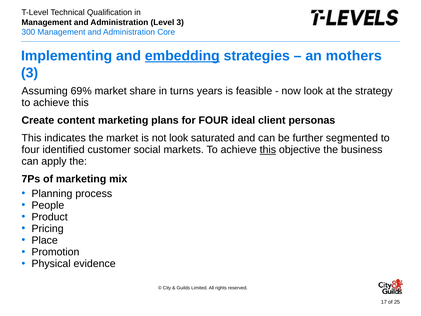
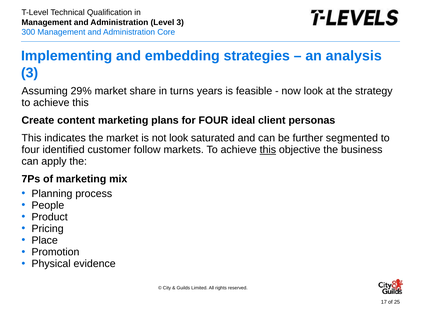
embedding underline: present -> none (182, 56)
mothers: mothers -> analysis (354, 56)
69%: 69% -> 29% (81, 91)
social: social -> follow (147, 150)
